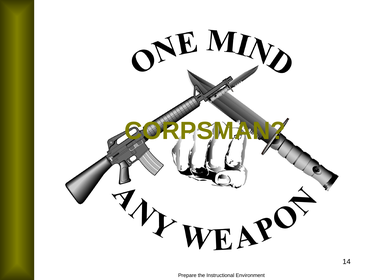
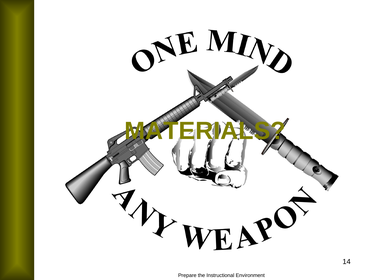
CORPSMAN: CORPSMAN -> MATERIALS (205, 131)
